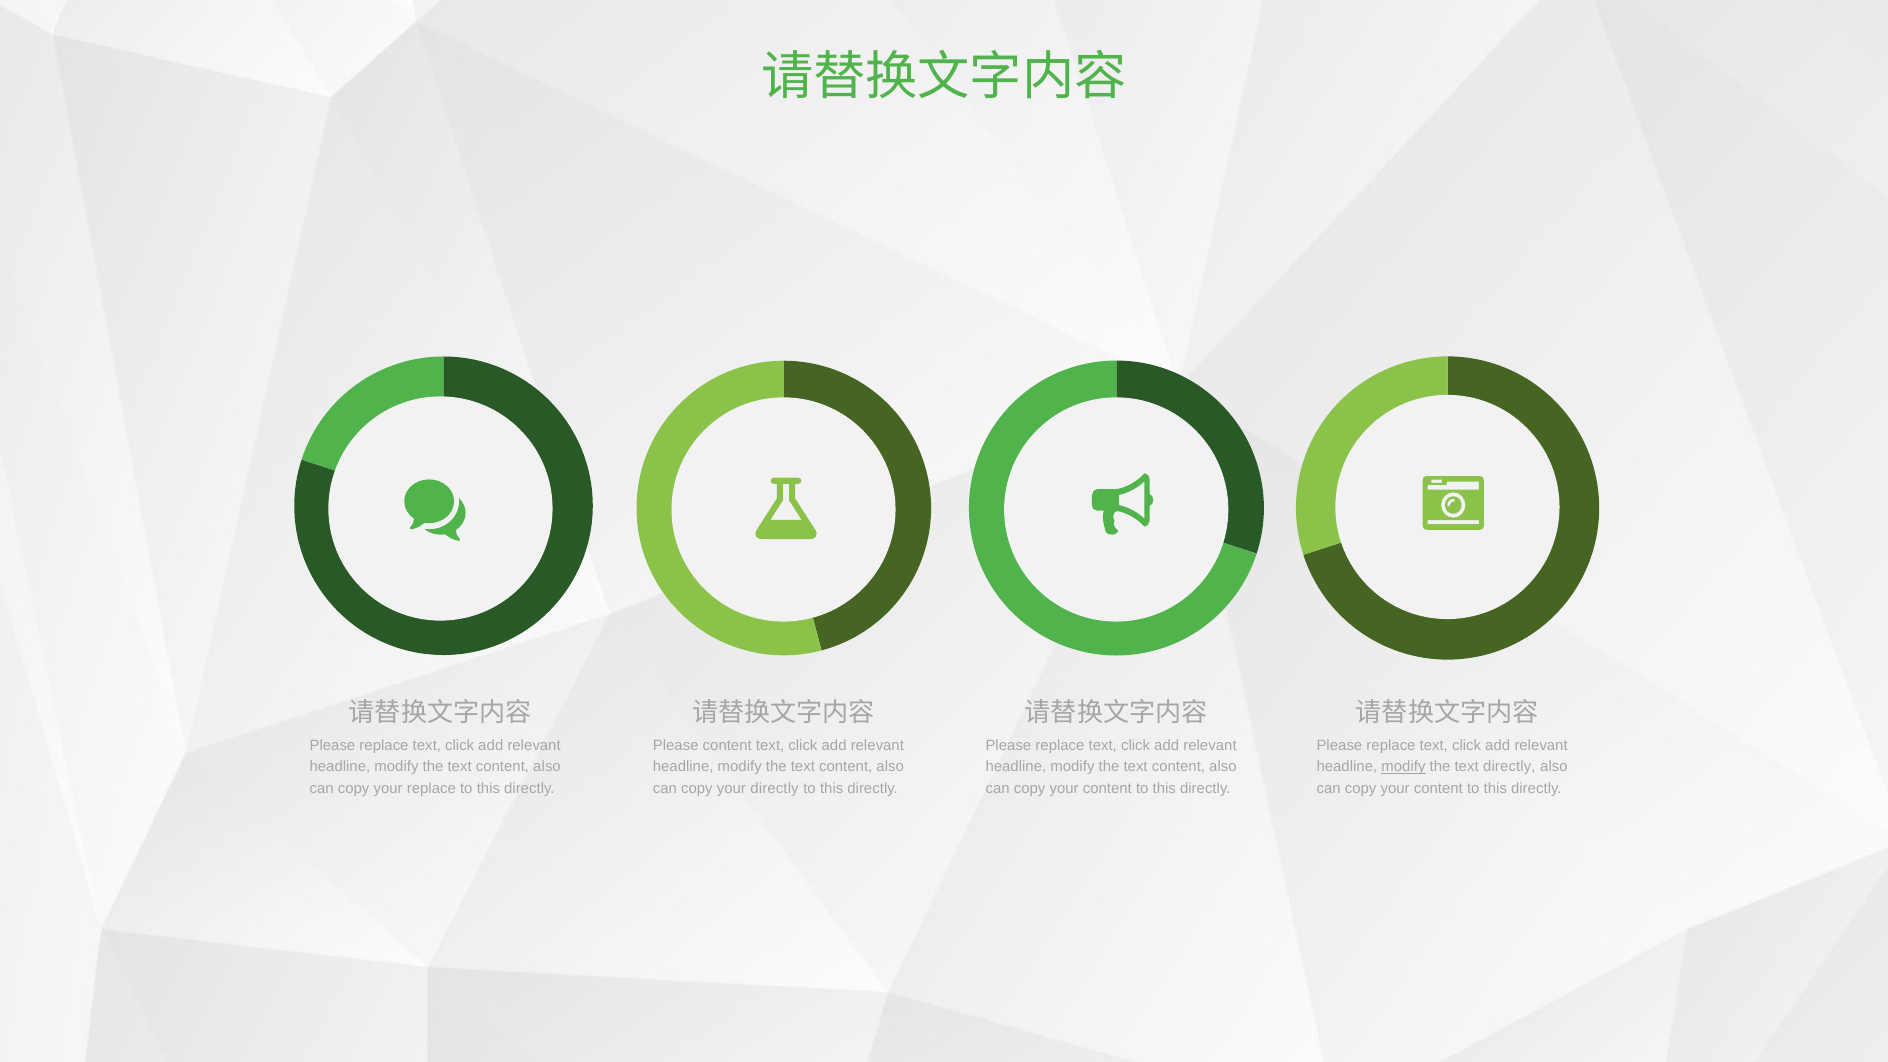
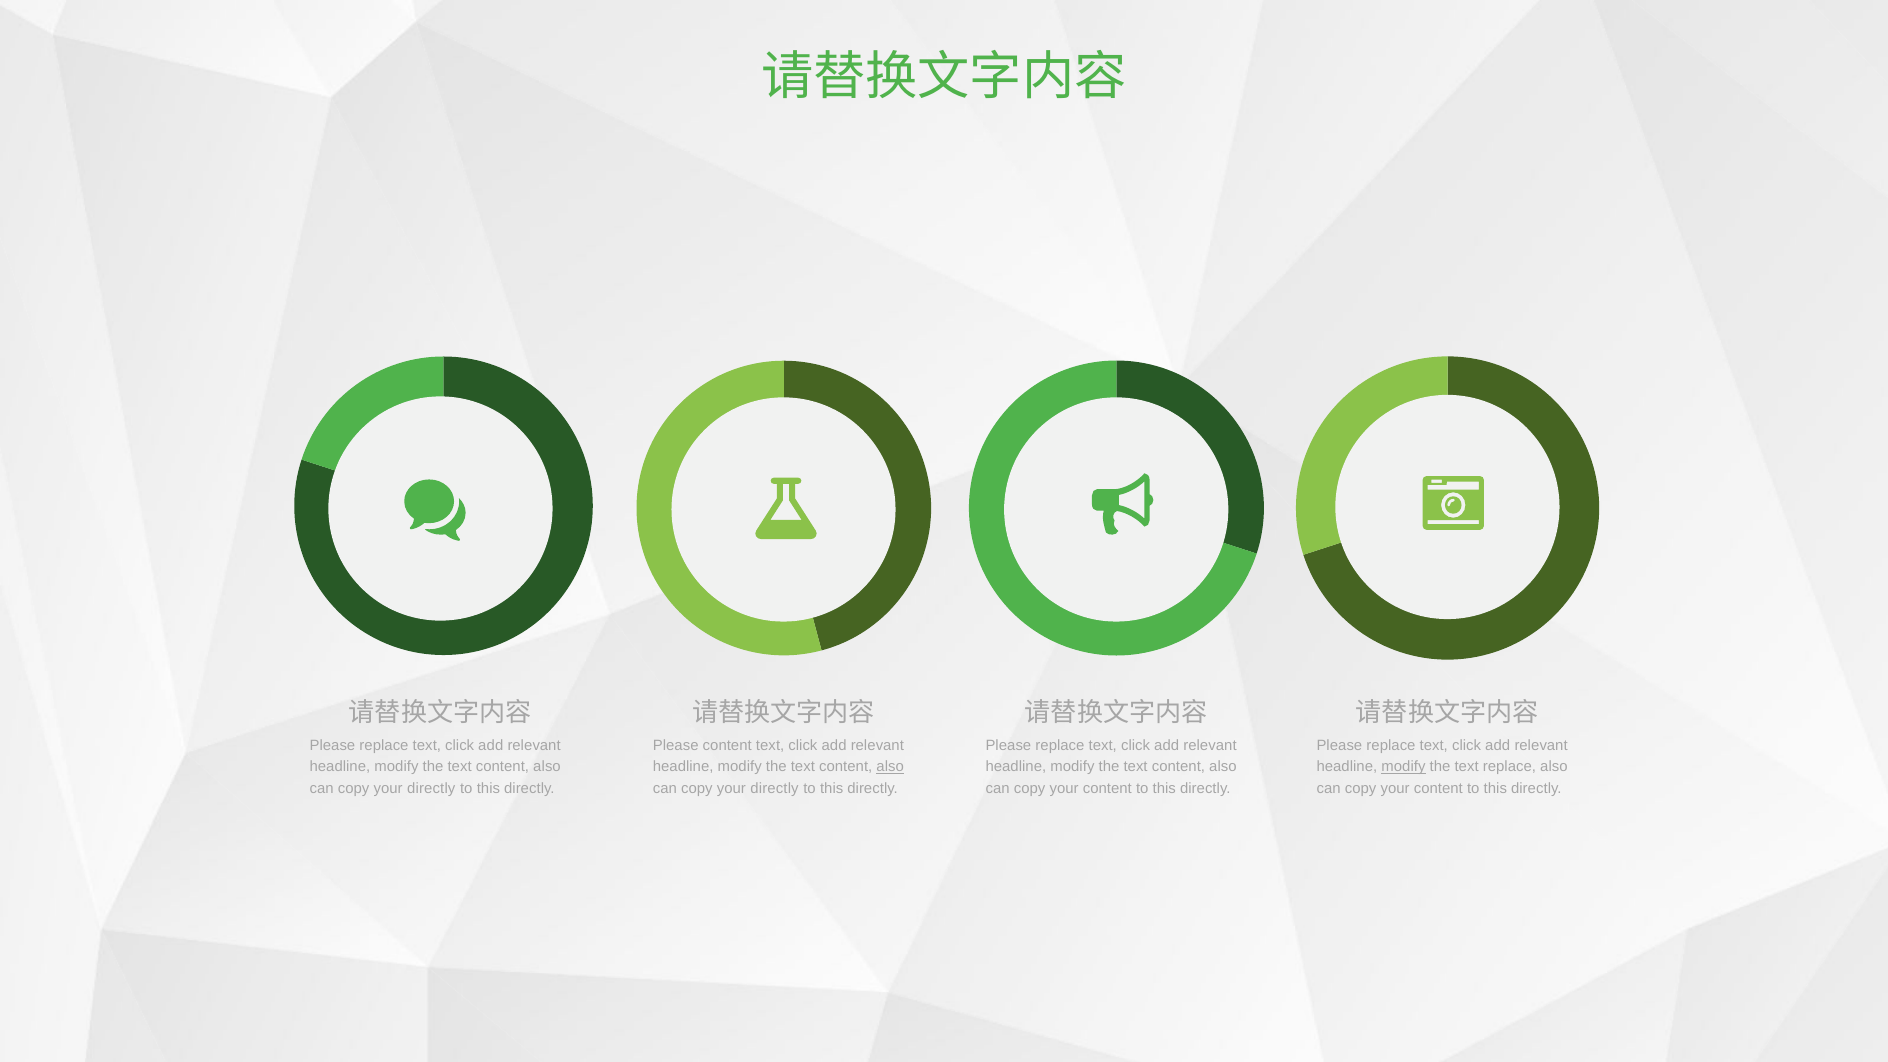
also underline: none -> present (890, 767)
text directly: directly -> replace (1509, 767)
replace: replace -> directly (431, 788)
